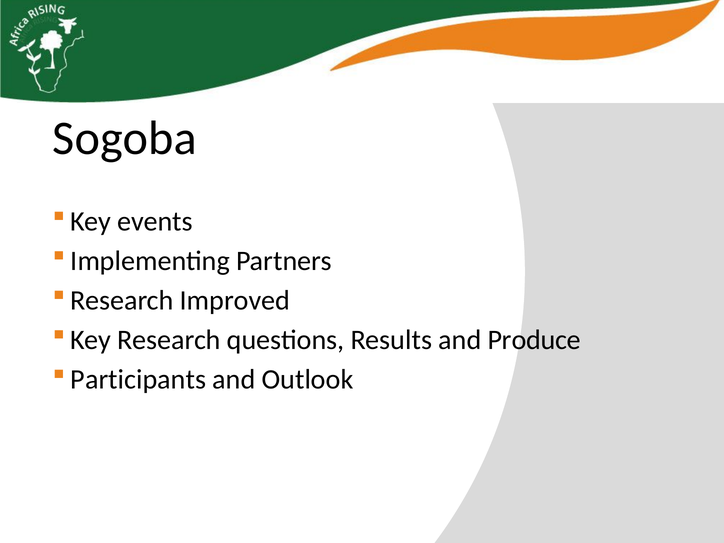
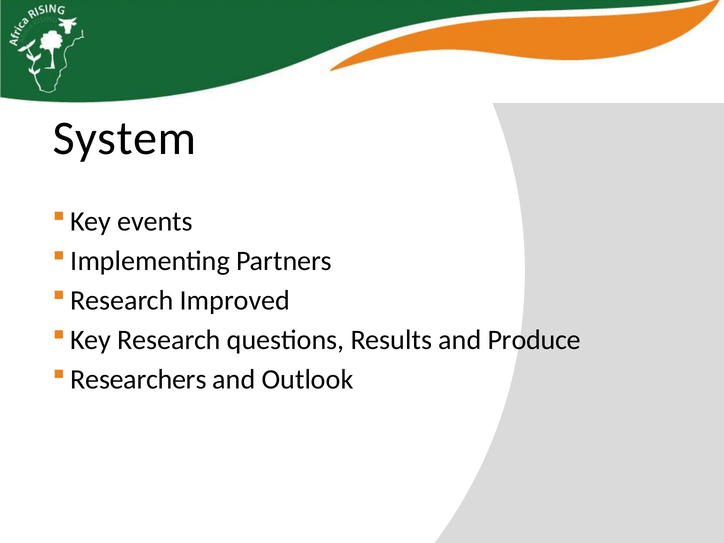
Sogoba: Sogoba -> System (124, 138)
Participants: Participants -> Researchers (138, 379)
